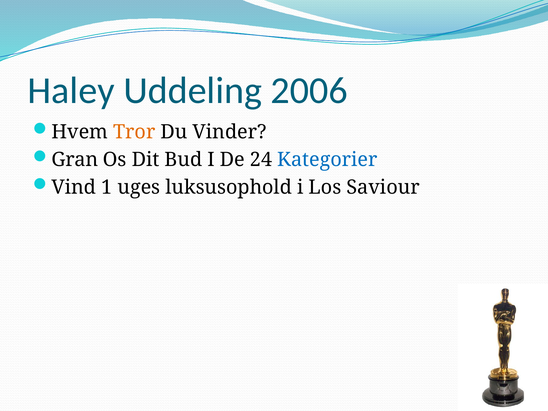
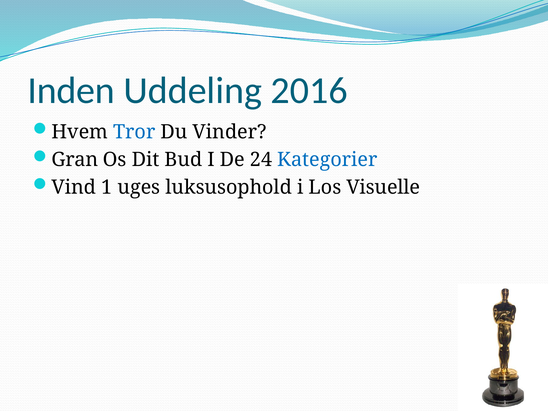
Haley: Haley -> Inden (71, 91)
2006: 2006 -> 2016 (309, 91)
Tror colour: orange -> blue (134, 132)
Saviour: Saviour -> Visuelle (383, 187)
